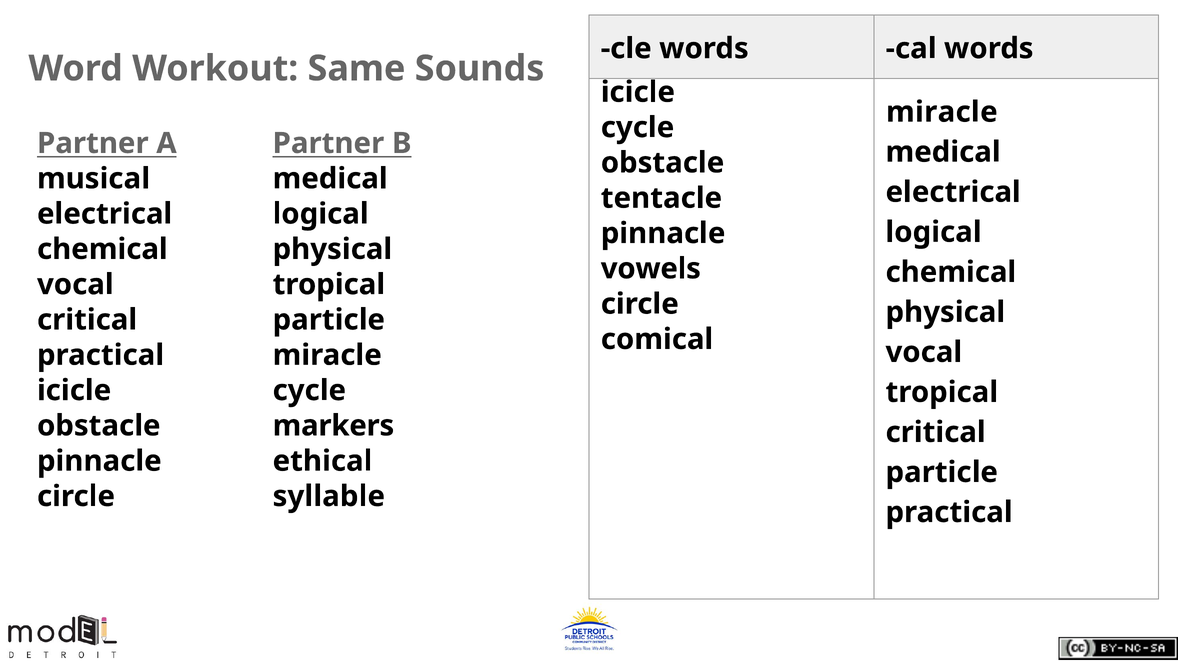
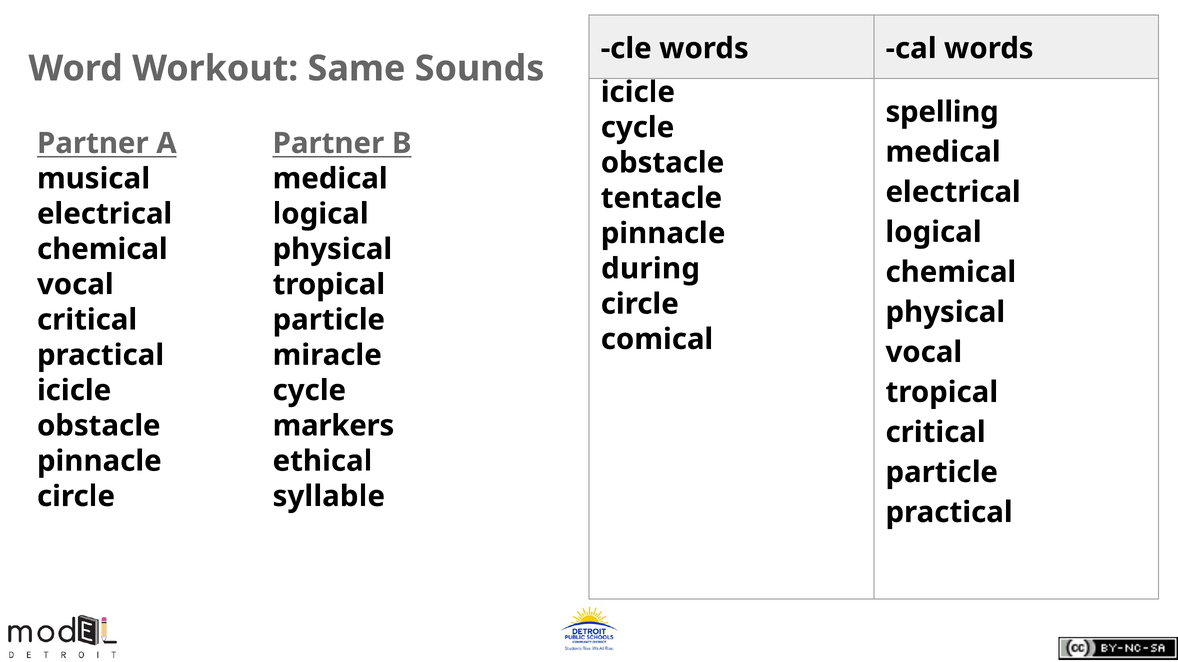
miracle: miracle -> spelling (942, 112)
vowels: vowels -> during (651, 269)
